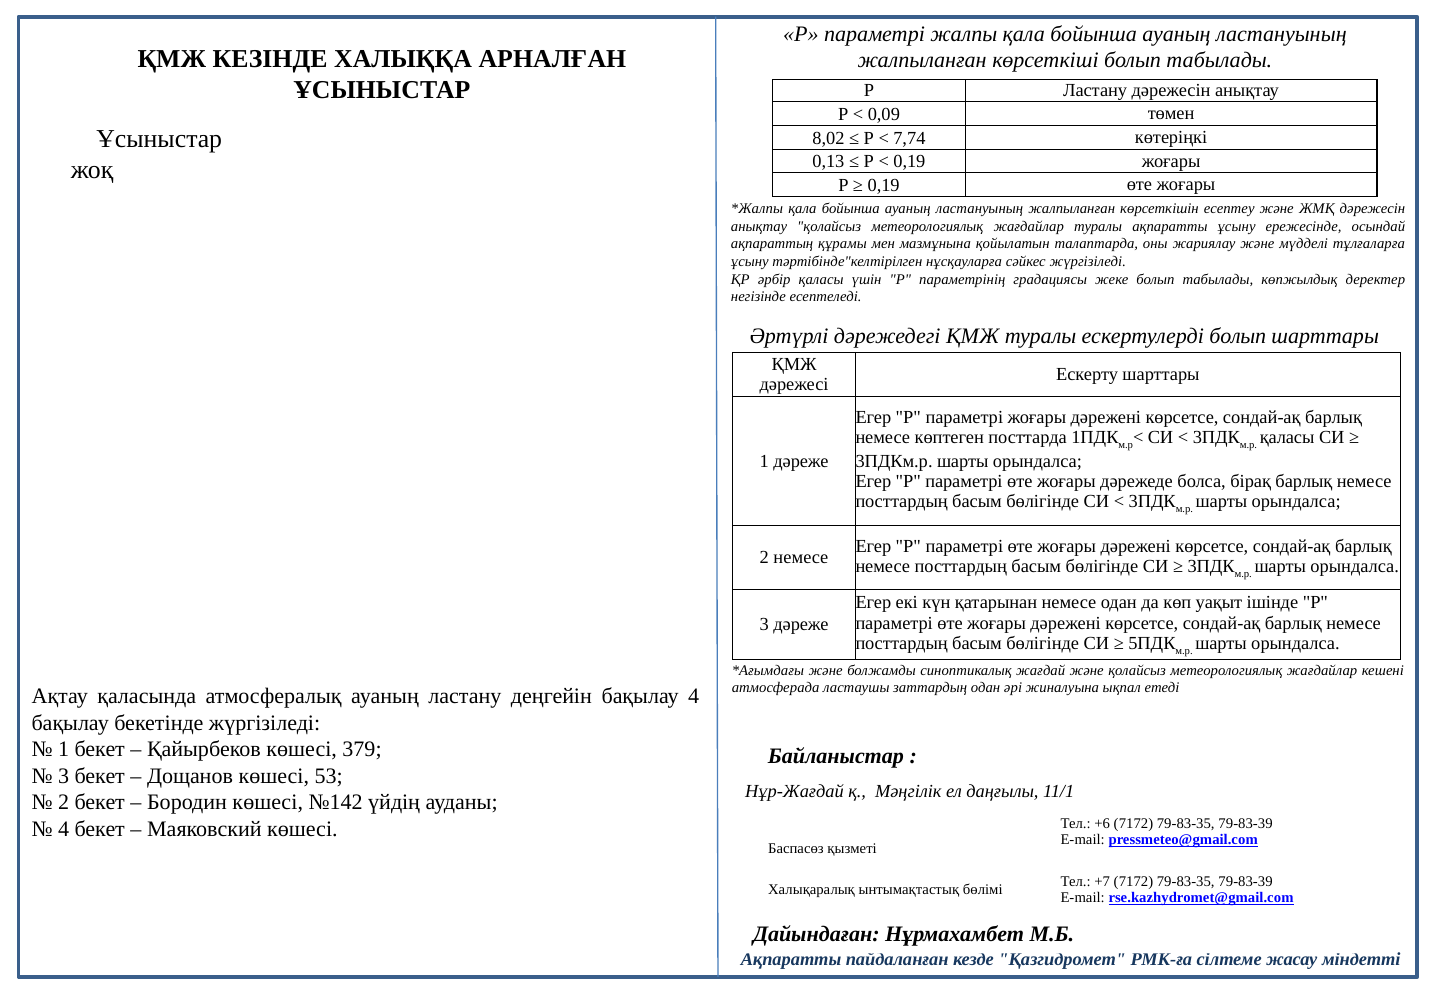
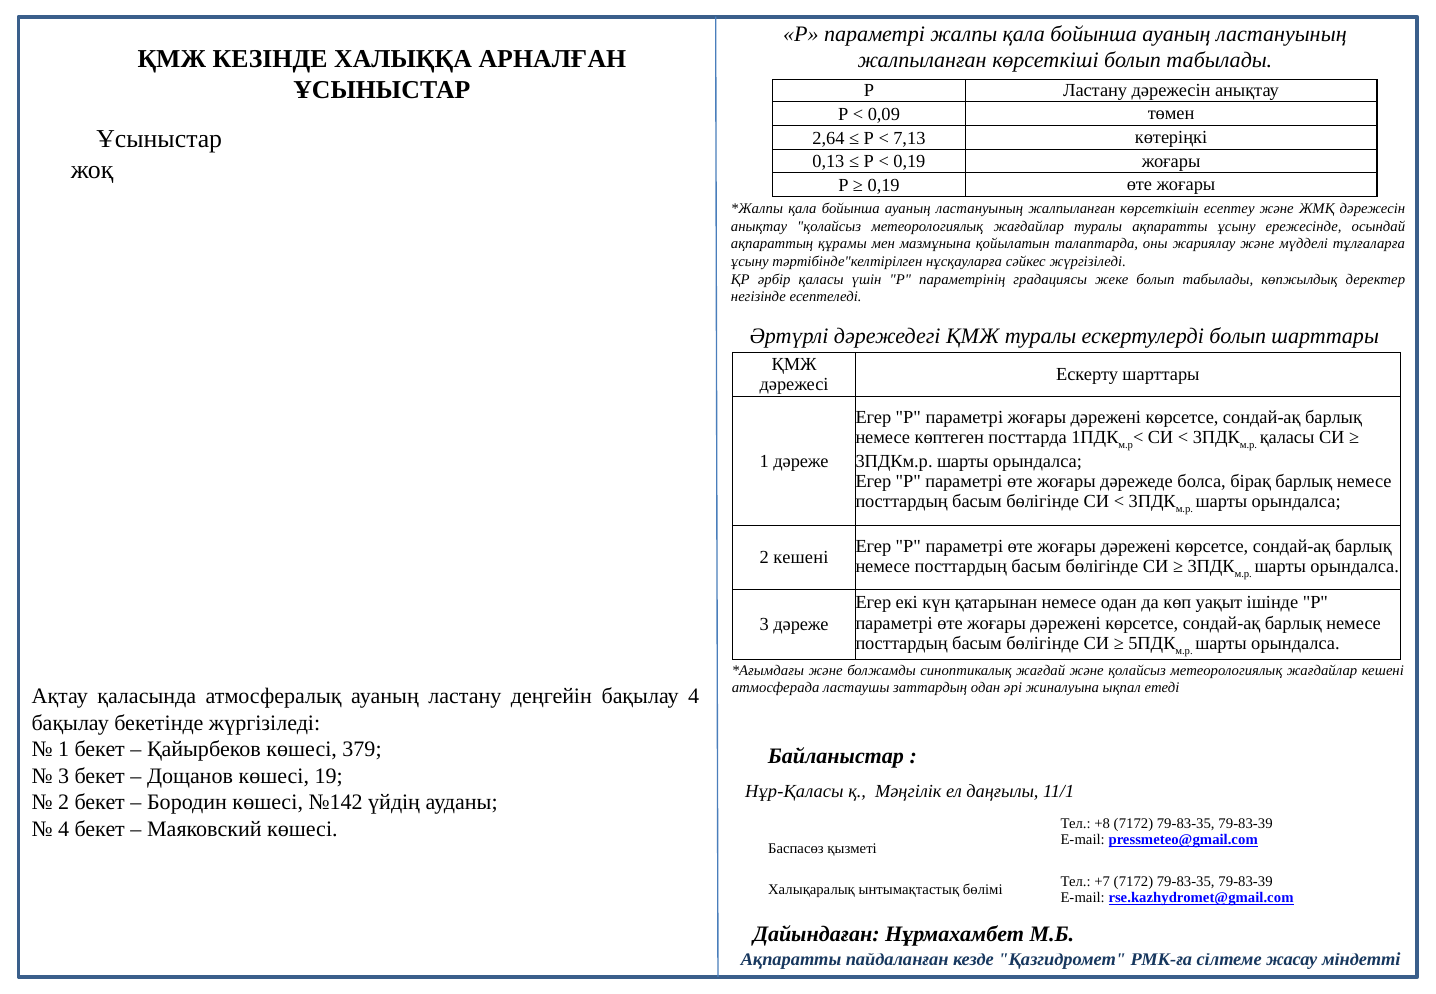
8,02: 8,02 -> 2,64 (828, 138)
7,74: 7,74 -> 7,13 (909, 138)
2 немесе: немесе -> кешені (801, 558)
53: 53 -> 19 (329, 776)
Нұр-Жағдай: Нұр-Жағдай -> Нұр-Қаласы (794, 791)
+6: +6 -> +8 (1102, 824)
